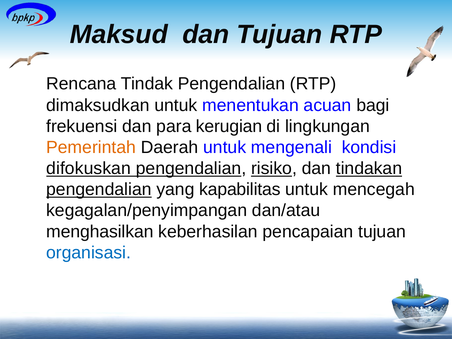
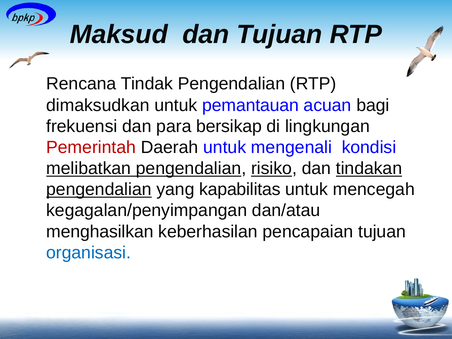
menentukan: menentukan -> pemantauan (251, 105)
kerugian: kerugian -> bersikap (229, 126)
Pemerintah colour: orange -> red (91, 147)
difokuskan: difokuskan -> melibatkan (89, 168)
